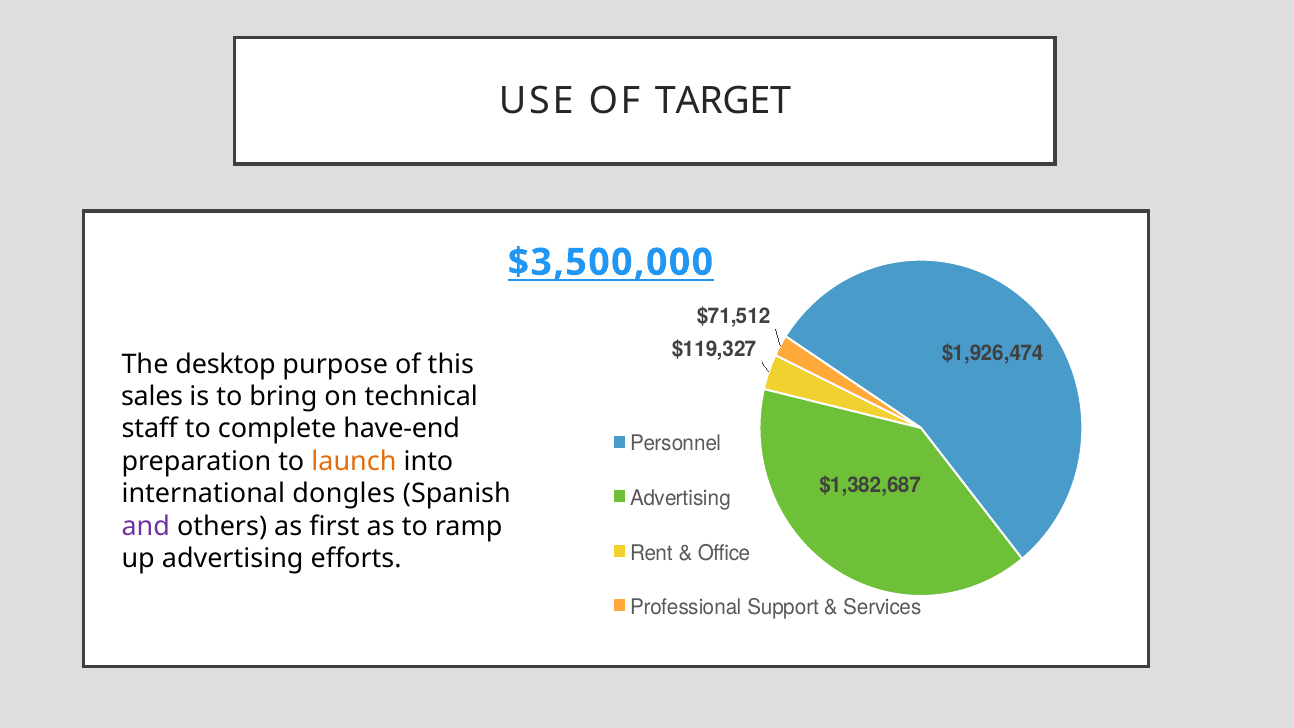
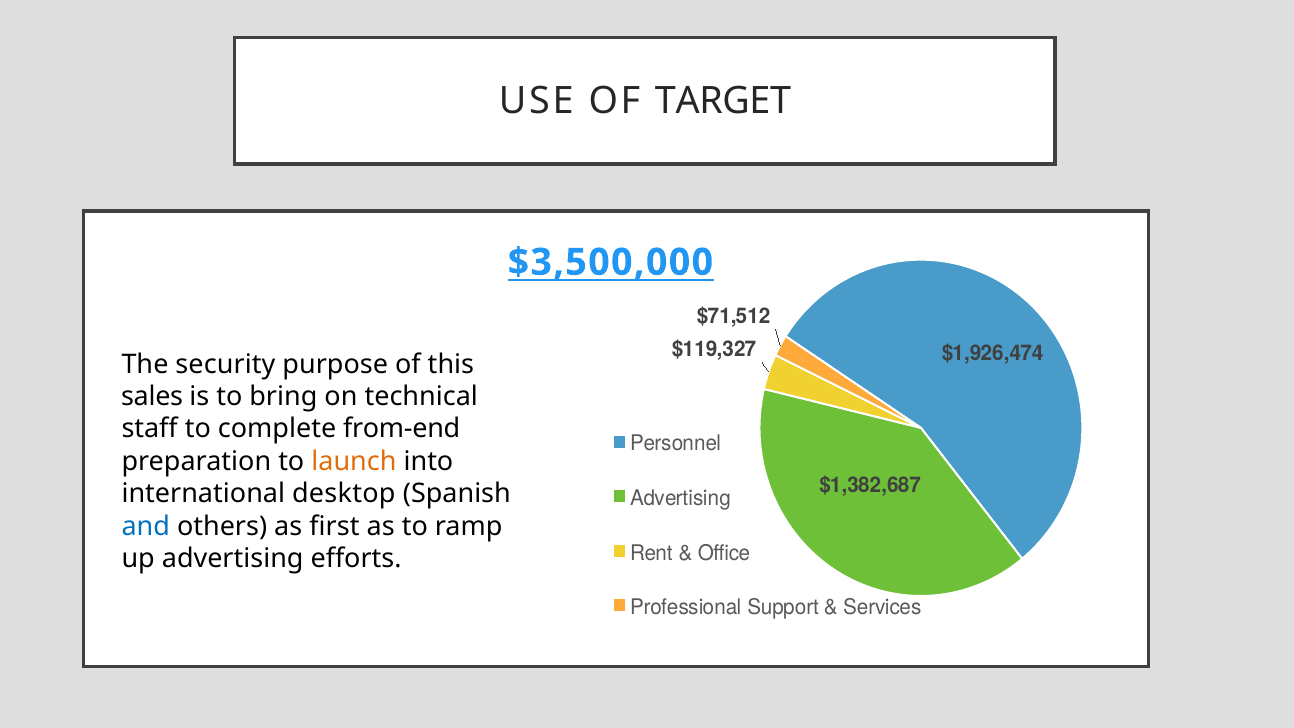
desktop: desktop -> security (225, 364)
have-end: have-end -> from-end (402, 429)
dongles: dongles -> desktop (344, 494)
and colour: purple -> blue (146, 526)
